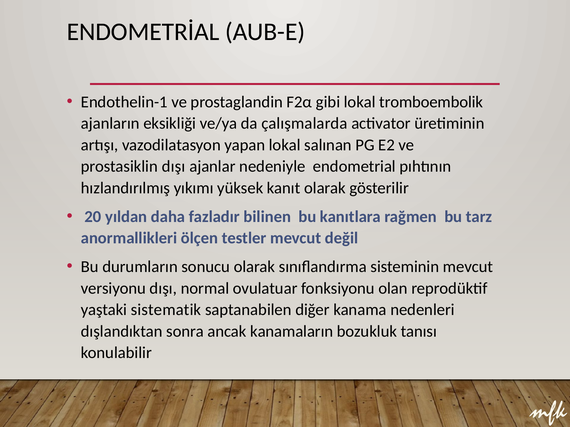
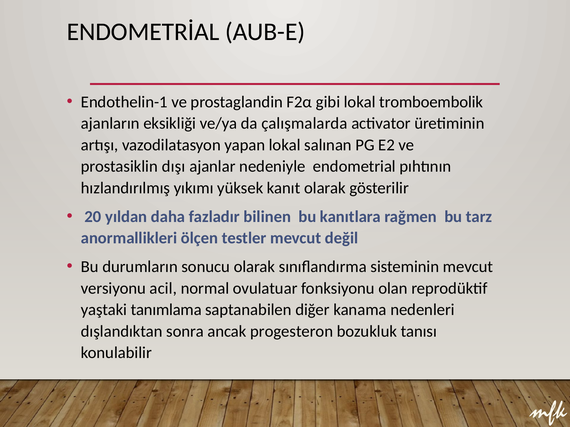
versiyonu dışı: dışı -> acil (163, 289)
sistematik: sistematik -> tanımlama (166, 310)
kanamaların: kanamaların -> progesteron (292, 332)
